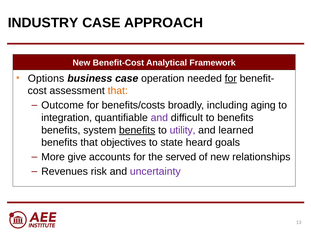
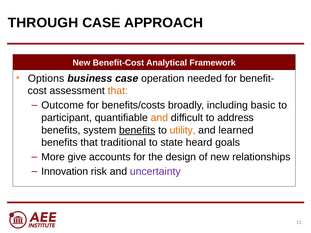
INDUSTRY: INDUSTRY -> THROUGH (43, 23)
for underline: present -> none (231, 78)
aging: aging -> basic (263, 105)
integration: integration -> participant (67, 118)
and colour: purple -> orange (159, 118)
to benefits: benefits -> address (235, 118)
utility colour: purple -> orange (183, 130)
objectives: objectives -> traditional (123, 143)
served: served -> design (181, 157)
Revenues: Revenues -> Innovation (65, 172)
